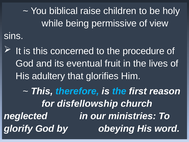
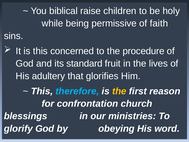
view: view -> faith (159, 23)
eventual: eventual -> standard (84, 63)
the colour: light blue -> yellow (119, 91)
disfellowship: disfellowship -> confrontation (88, 103)
neglected: neglected -> blessings (26, 116)
